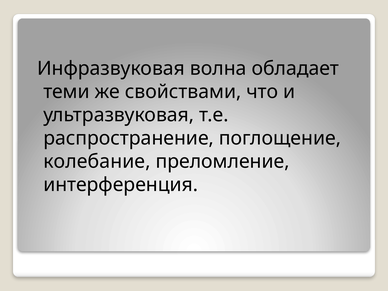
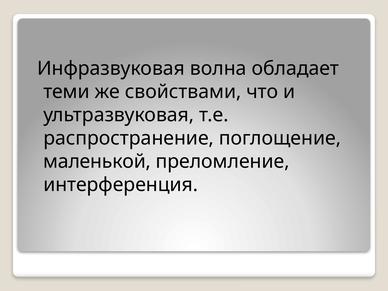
колебание: колебание -> маленькой (97, 162)
